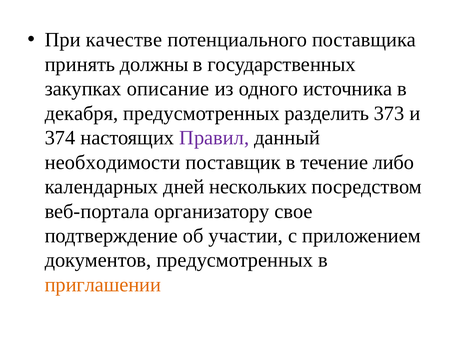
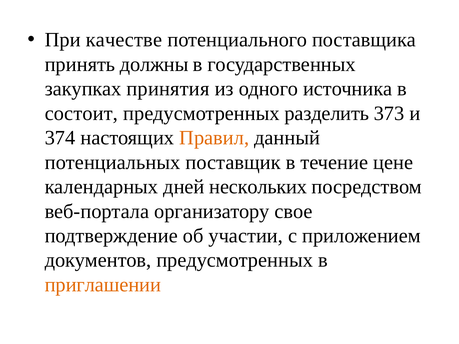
описание: описание -> принятия (168, 89)
декабря: декабря -> состоит (81, 113)
Правил colour: purple -> orange (214, 138)
необходимости: необходимости -> потенциальных (113, 162)
либо: либо -> цене (393, 162)
